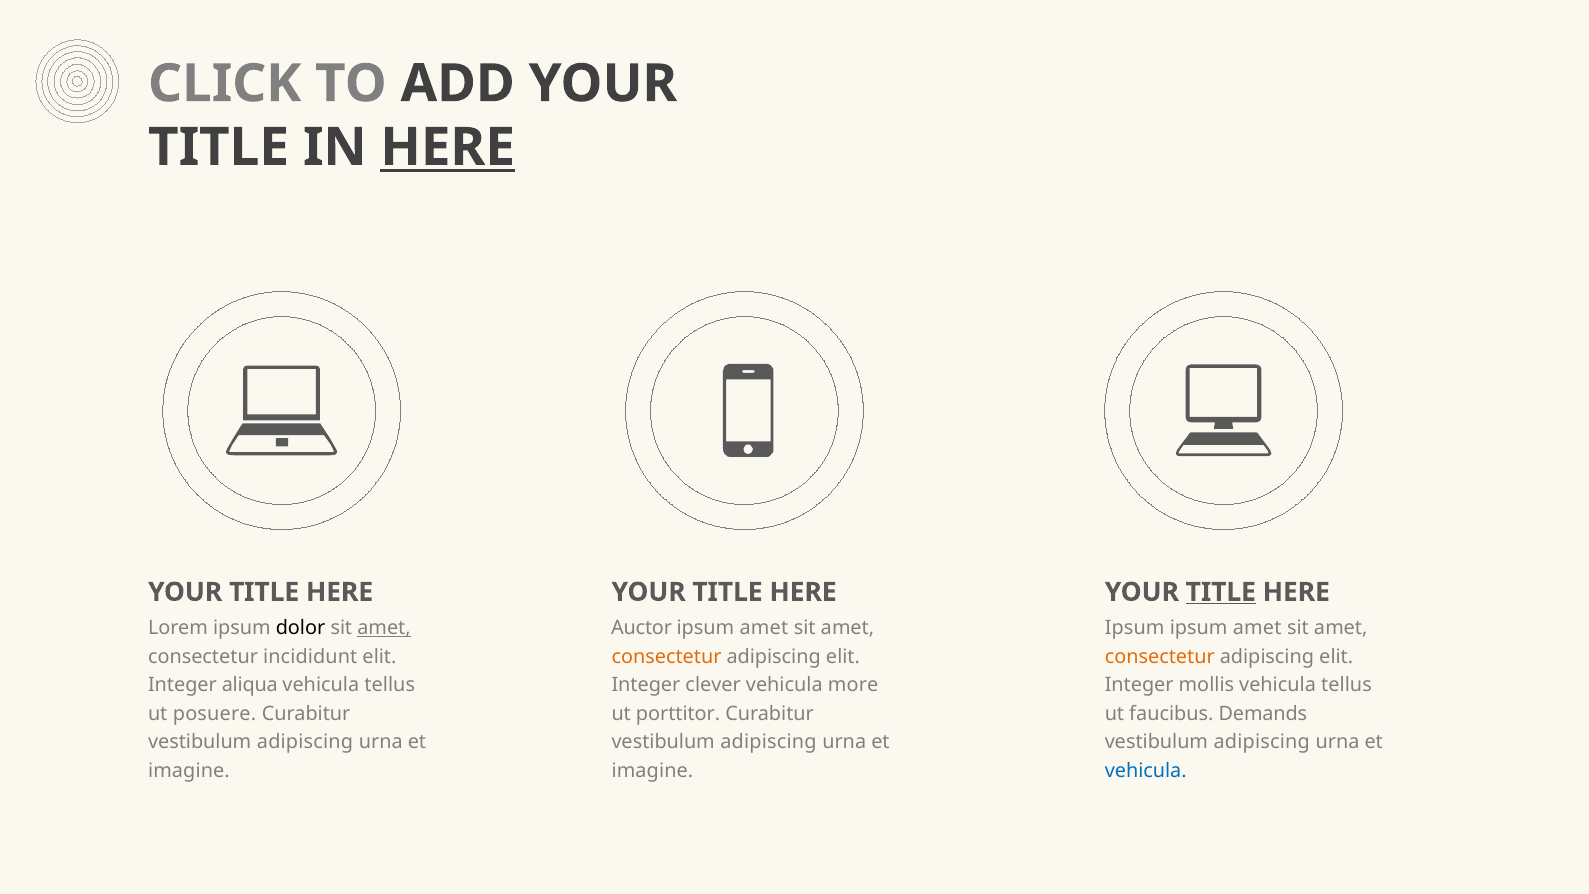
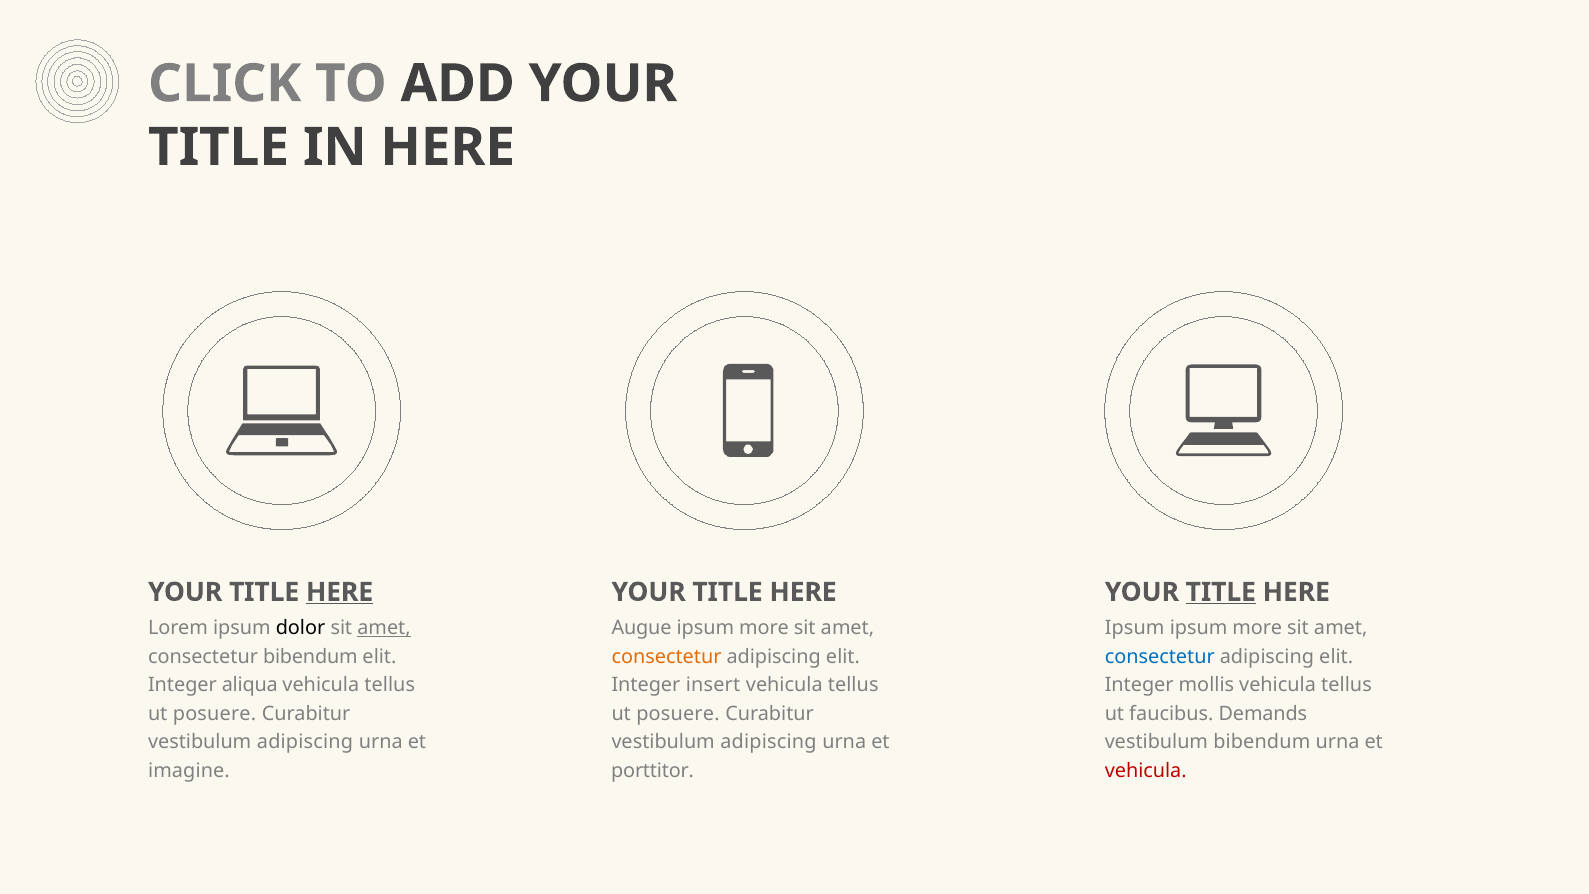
HERE underline: present -> none (448, 147)
HERE underline: none -> present (340, 592)
Auctor: Auctor -> Augue (642, 628)
amet: amet -> more (764, 628)
amet: amet -> more (1257, 628)
consectetur incididunt: incididunt -> bibendum (310, 656)
consectetur colour: orange -> blue (1160, 656)
clever: clever -> insert (713, 685)
more: more -> tellus (853, 685)
porttitor: porttitor -> posuere (678, 714)
adipiscing: adipiscing -> bibendum (1262, 742)
imagine: imagine -> porttitor (653, 771)
vehicula colour: blue -> red (1146, 771)
